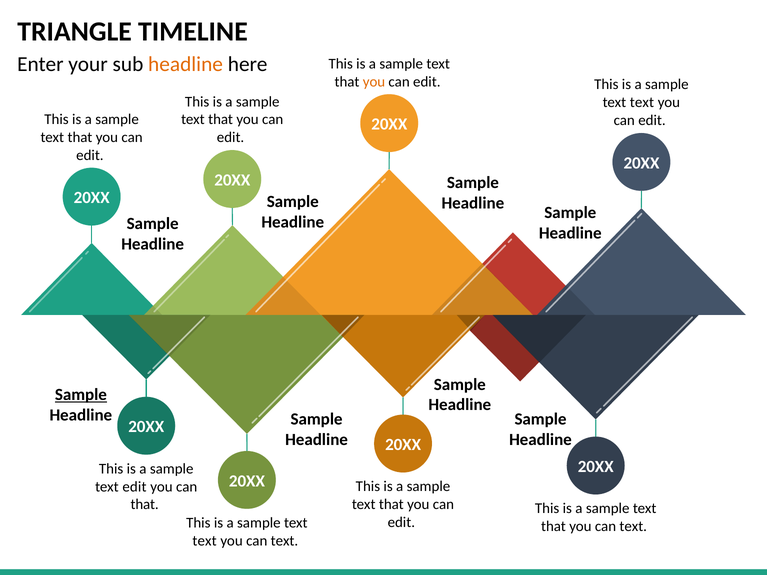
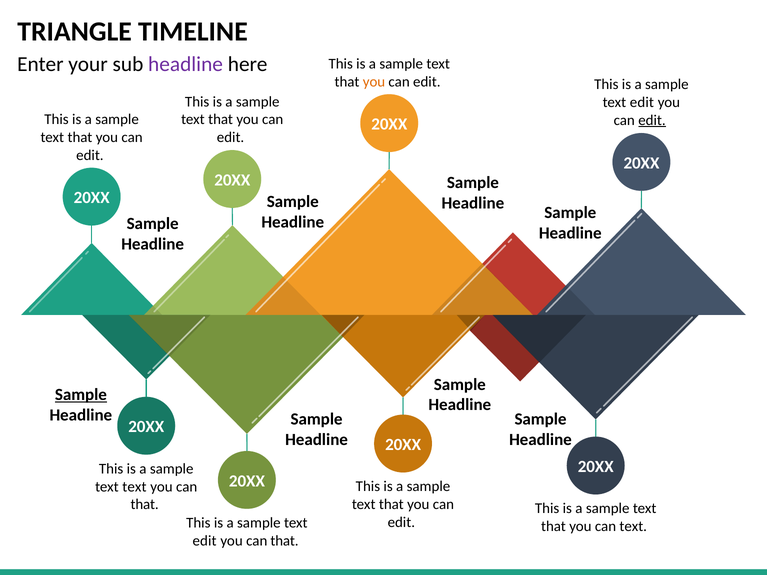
headline colour: orange -> purple (186, 64)
text: text -> edit (642, 102)
edit underline: none -> present (652, 120)
text edit: edit -> text (134, 487)
text: text -> edit (205, 541)
text: text -> that (285, 541)
